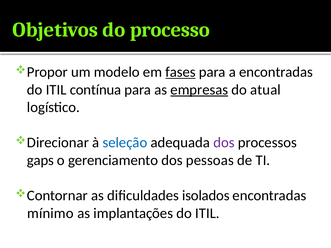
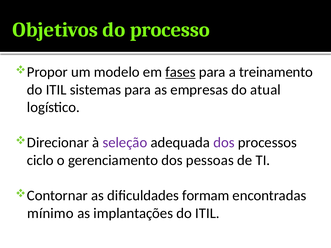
a encontradas: encontradas -> treinamento (276, 72)
contínua: contínua -> sistemas (95, 90)
empresas underline: present -> none (199, 90)
seleção colour: blue -> purple (125, 143)
gaps: gaps -> ciclo (40, 160)
isolados: isolados -> formam (206, 196)
